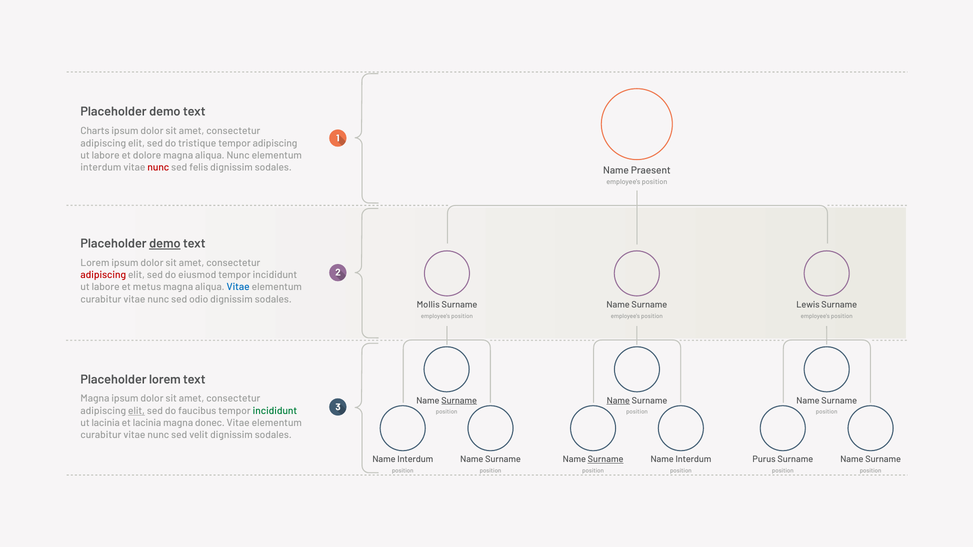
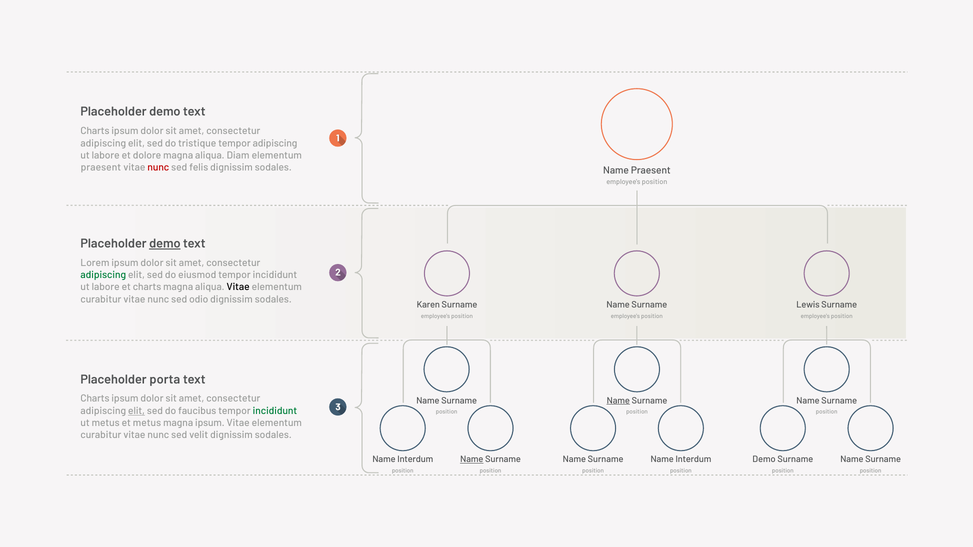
aliqua Nunc: Nunc -> Diam (238, 155)
interdum: interdum -> praesent (101, 168)
adipiscing colour: red -> green (103, 275)
et metus: metus -> charts (147, 287)
Vitae colour: blue -> black (238, 287)
Mollis: Mollis -> Karen (428, 305)
Placeholder lorem: lorem -> porta (165, 380)
Magna: Magna -> Charts (95, 399)
Surname underline: present -> none (459, 401)
ut lacinia: lacinia -> metus (106, 423)
et lacinia: lacinia -> metus (147, 423)
magna donec: donec -> ipsum (210, 423)
Name underline: none -> present (472, 460)
Surname underline: present -> none (606, 460)
Purus: Purus -> Demo (764, 460)
